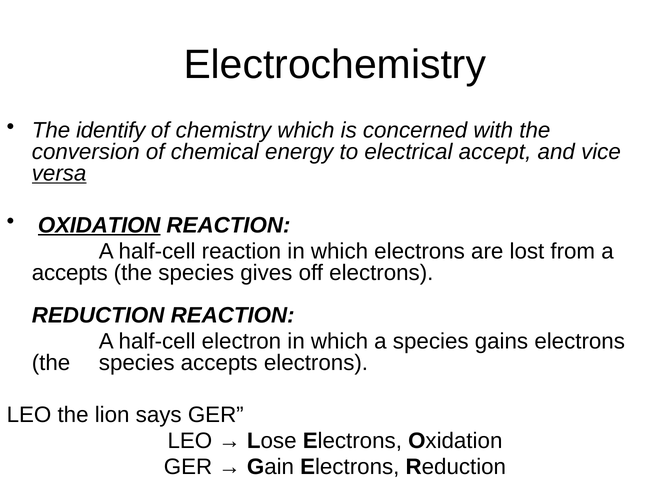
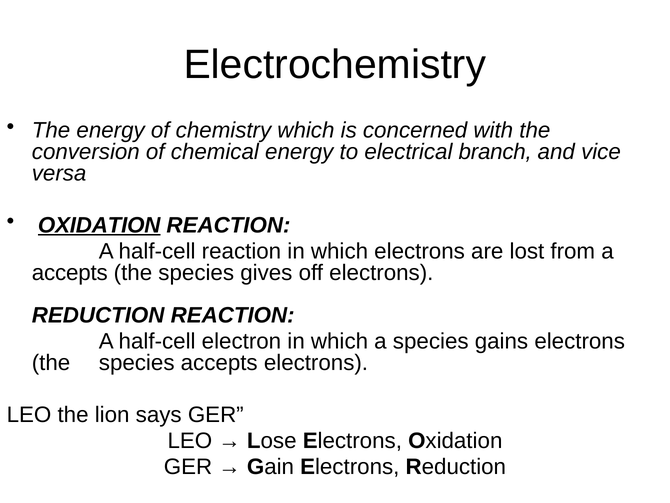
The identify: identify -> energy (111, 130)
accept: accept -> branch (495, 152)
versa underline: present -> none (59, 173)
